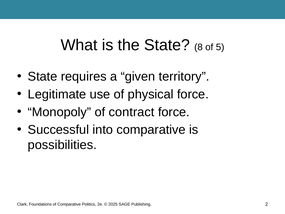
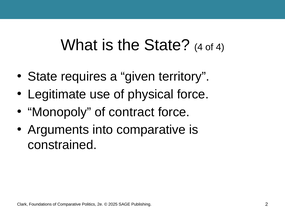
State 8: 8 -> 4 (198, 47)
of 5: 5 -> 4 (220, 47)
Successful: Successful -> Arguments (58, 130)
possibilities: possibilities -> constrained (62, 145)
